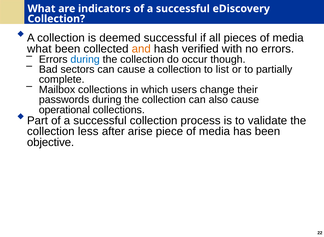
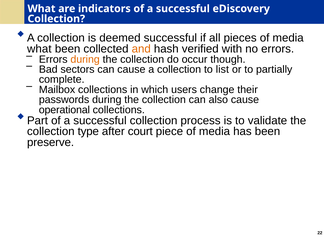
during colour: blue -> orange (85, 59)
less: less -> type (88, 132)
arise: arise -> court (140, 132)
objective: objective -> preserve (51, 142)
